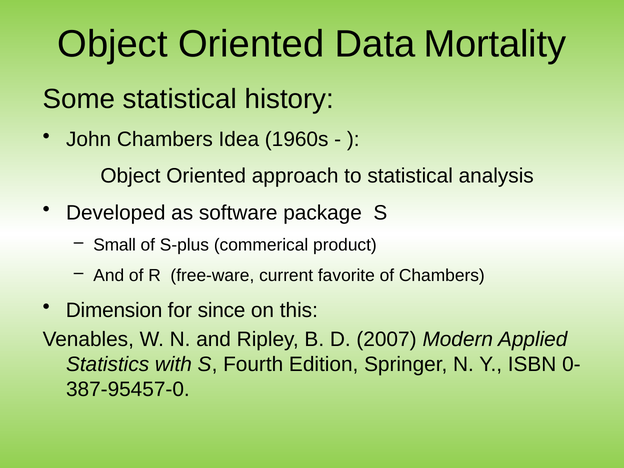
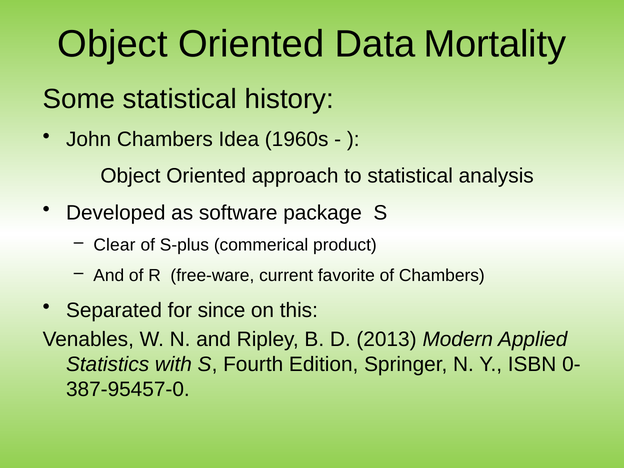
Small: Small -> Clear (114, 245)
Dimension: Dimension -> Separated (114, 310)
2007: 2007 -> 2013 (386, 339)
